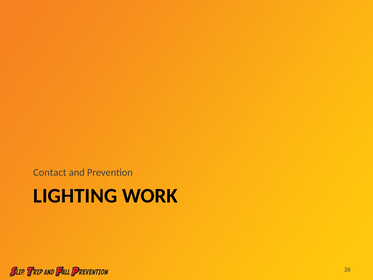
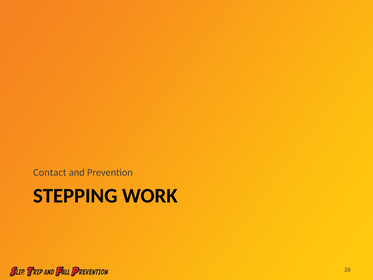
LIGHTING: LIGHTING -> STEPPING (75, 196)
